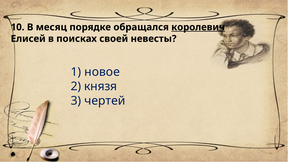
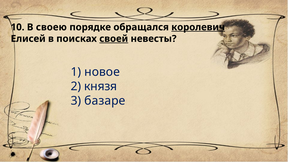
месяц: месяц -> своею (51, 27)
своей underline: none -> present (114, 39)
чертей: чертей -> базаре (105, 101)
